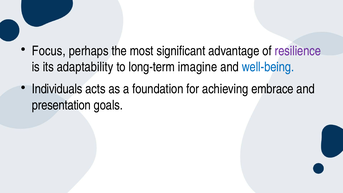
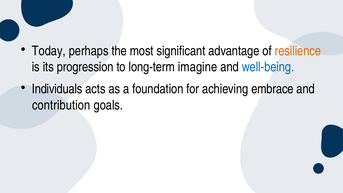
Focus: Focus -> Today (49, 51)
resilience colour: purple -> orange (298, 51)
adaptability: adaptability -> progression (85, 67)
presentation: presentation -> contribution (61, 105)
